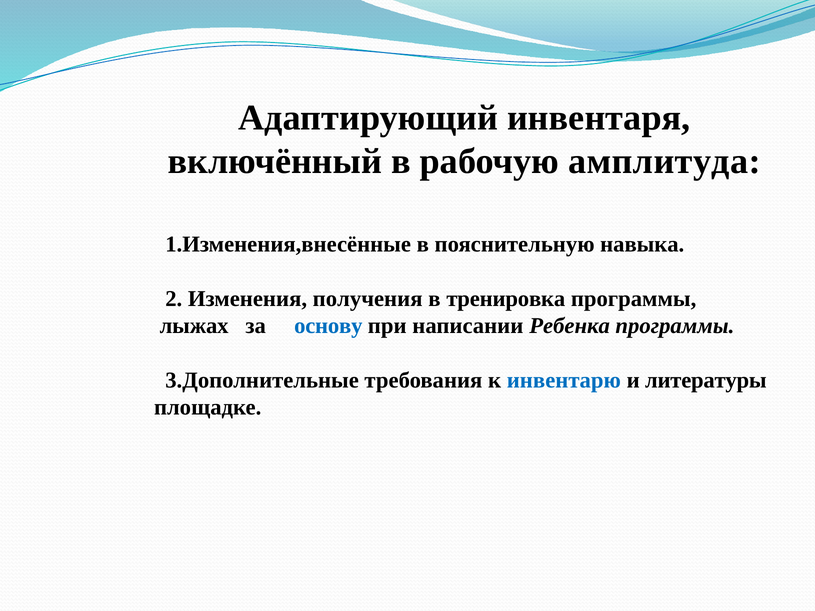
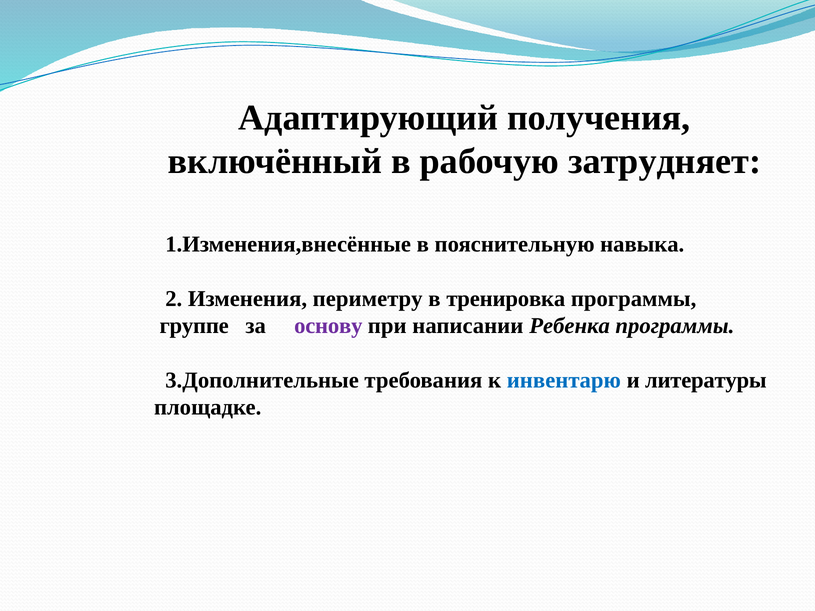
инвентаря: инвентаря -> получения (599, 118)
амплитуда: амплитуда -> затрудняет (665, 161)
получения: получения -> периметру (368, 299)
лыжах: лыжах -> группе (194, 326)
основу colour: blue -> purple (328, 326)
